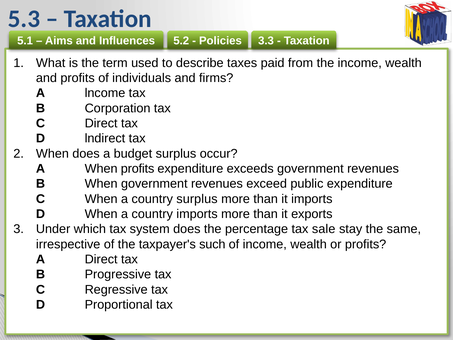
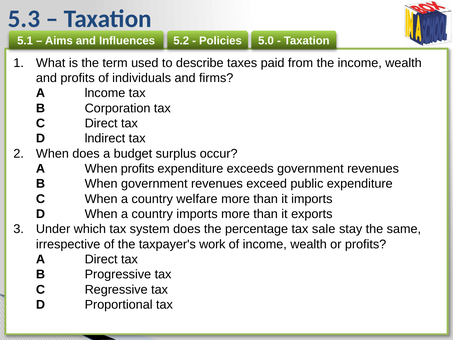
3.3: 3.3 -> 5.0 (266, 41)
country surplus: surplus -> welfare (197, 199)
such: such -> work (212, 244)
